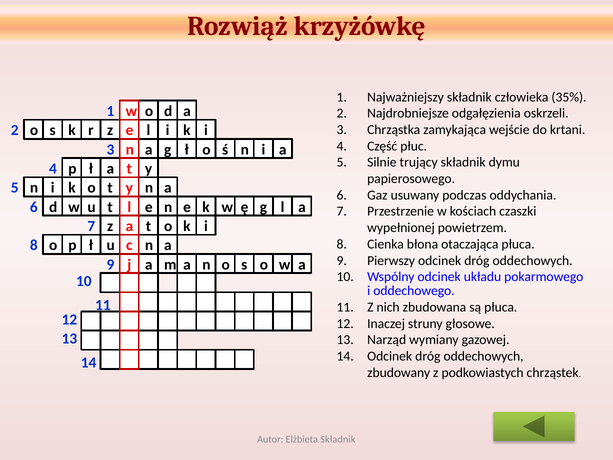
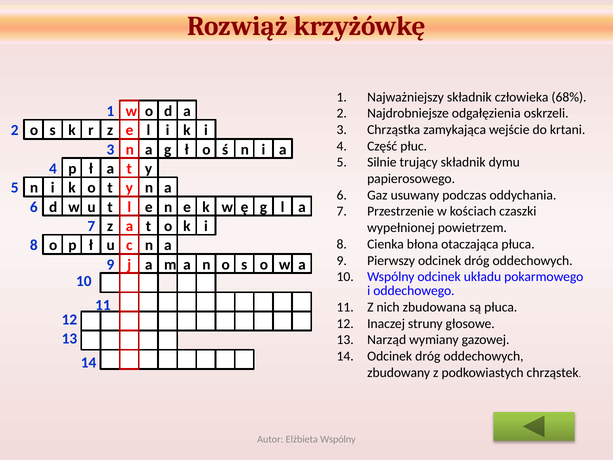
35%: 35% -> 68% (569, 97)
Elżbieta Składnik: Składnik -> Wspólny (338, 439)
